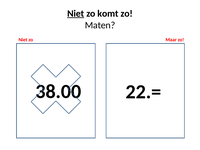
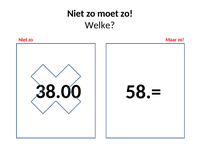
Niet underline: present -> none (76, 14)
komt: komt -> moet (108, 14)
Maten: Maten -> Welke (100, 25)
22.=: 22.= -> 58.= (143, 92)
